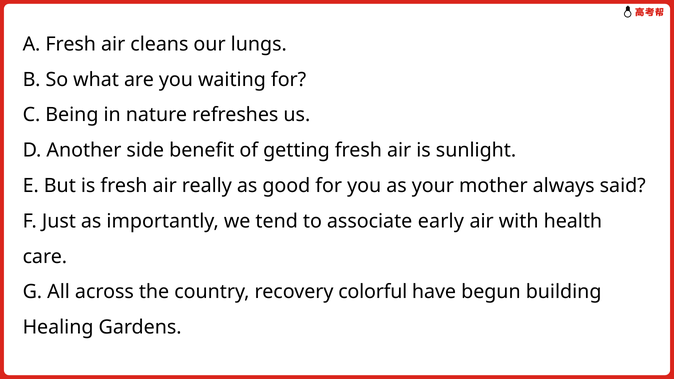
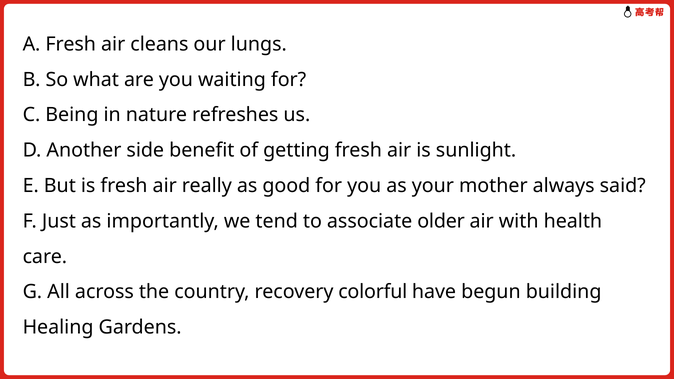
early: early -> older (441, 221)
